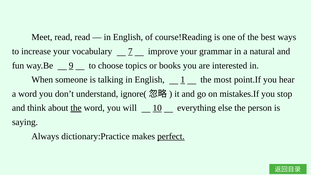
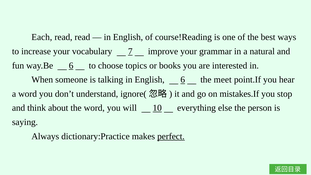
Meet: Meet -> Each (42, 37)
way.Be 9: 9 -> 6 (71, 65)
English 1: 1 -> 6 (183, 80)
most: most -> meet (223, 80)
the underline: present -> none (76, 108)
